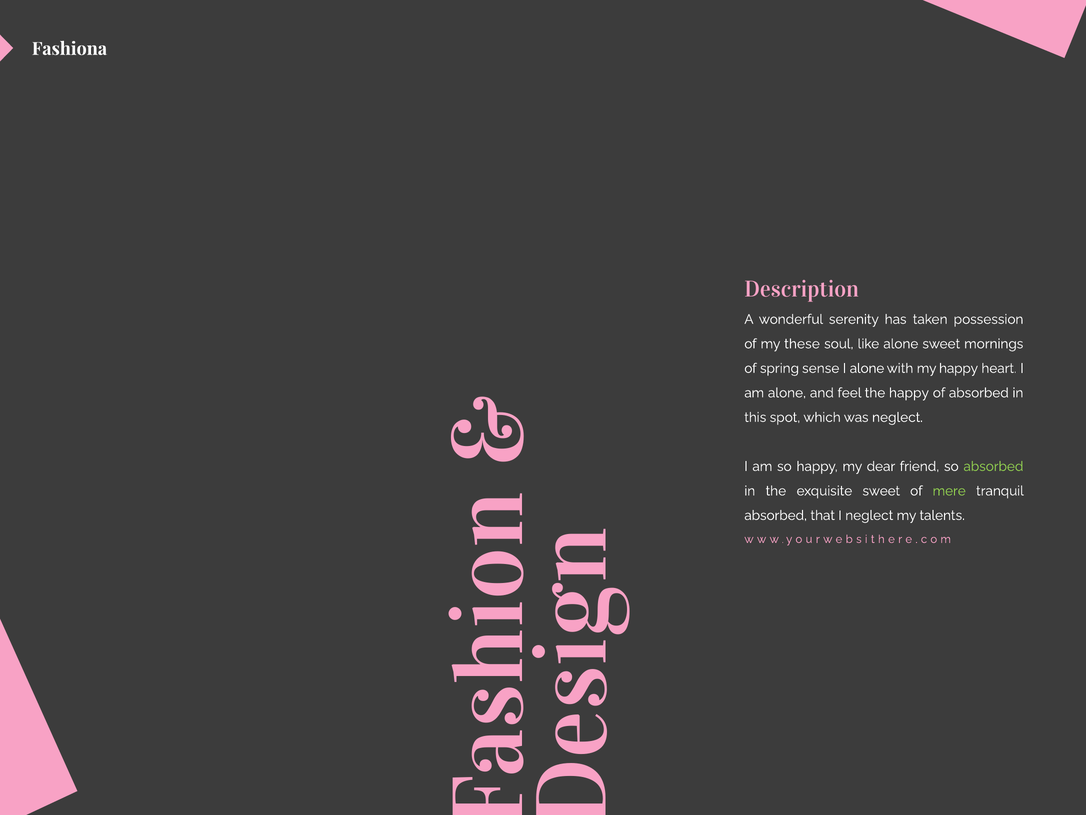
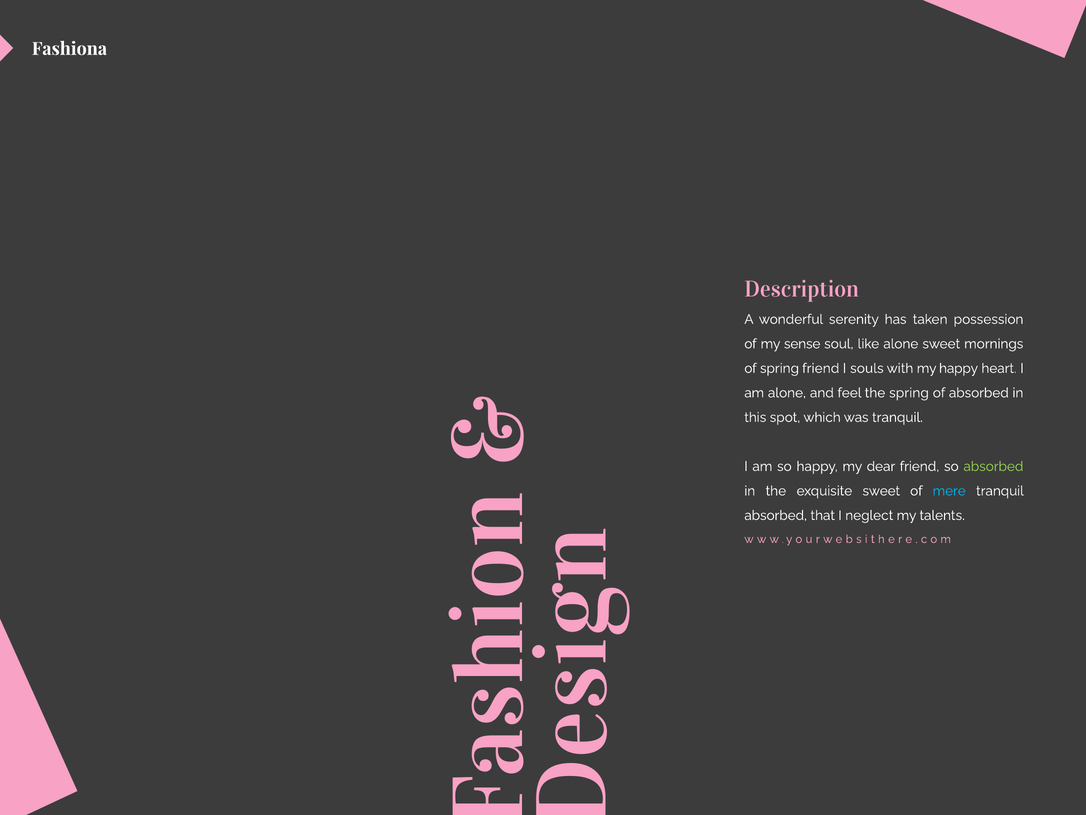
these: these -> sense (802, 344)
spring sense: sense -> friend (821, 368)
I alone: alone -> souls (867, 368)
the happy: happy -> spring (909, 393)
was neglect: neglect -> tranquil (897, 417)
mere colour: light green -> light blue (949, 491)
